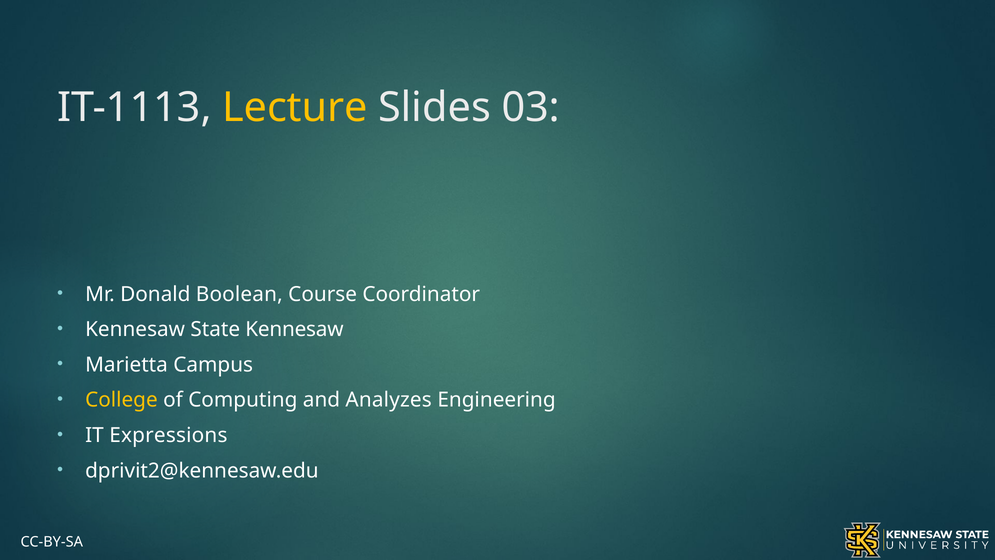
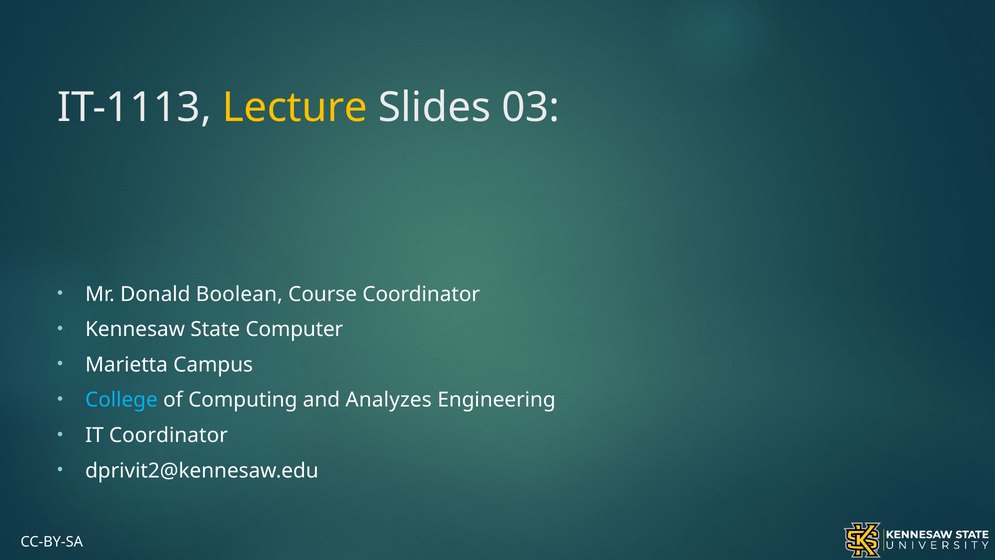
State Kennesaw: Kennesaw -> Computer (294, 329)
College colour: yellow -> light blue (121, 400)
IT Expressions: Expressions -> Coordinator (168, 435)
